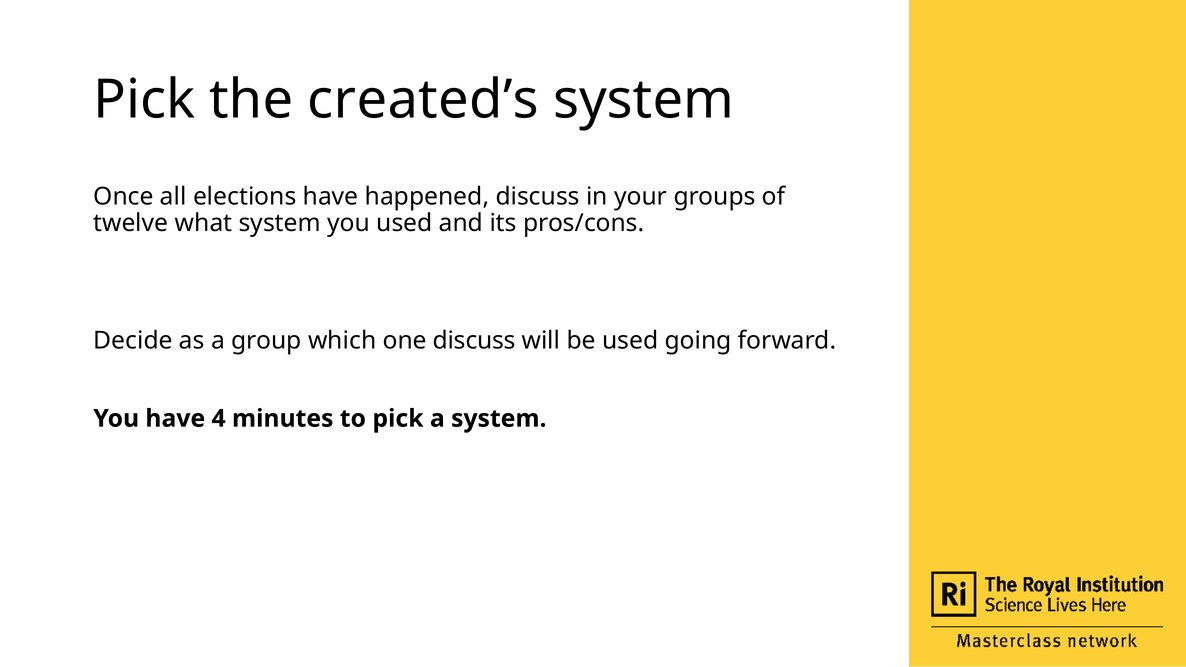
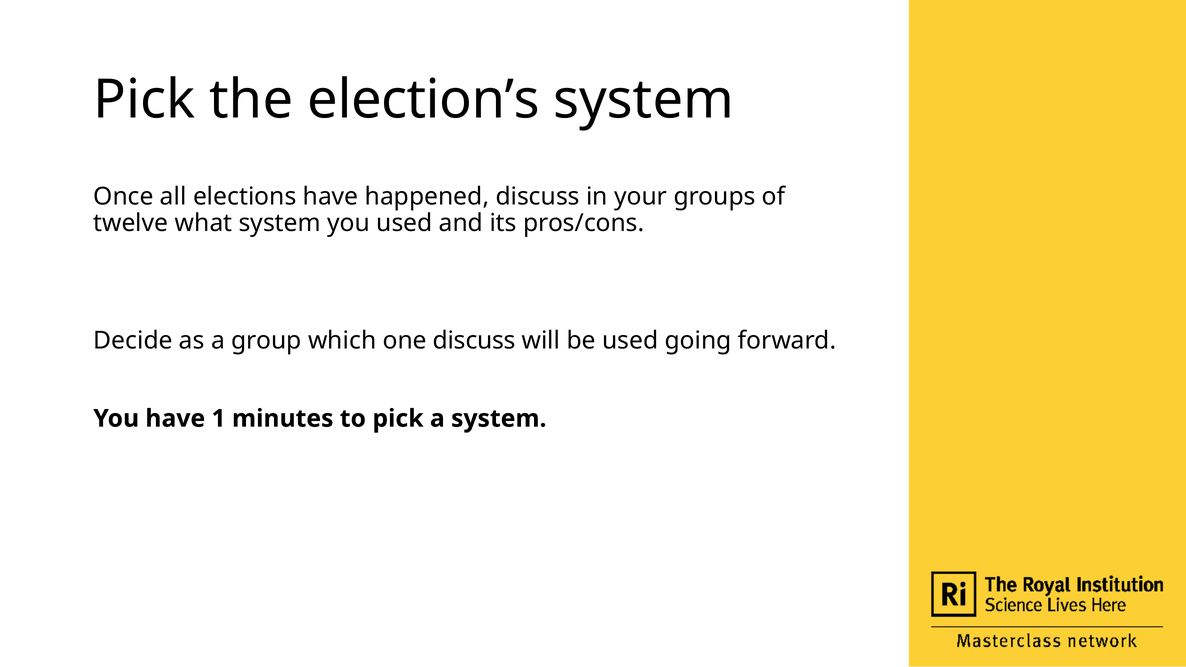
created’s: created’s -> election’s (424, 100)
4: 4 -> 1 (219, 419)
